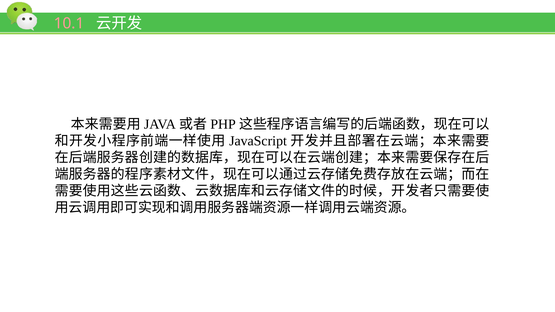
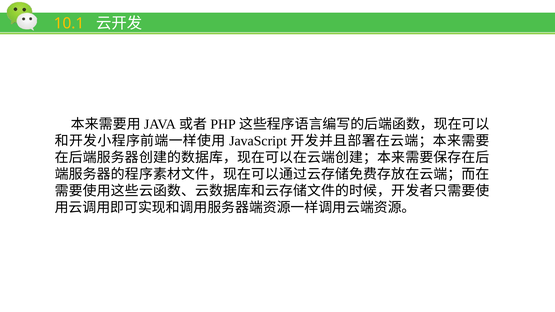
10.1 colour: pink -> yellow (69, 23)
